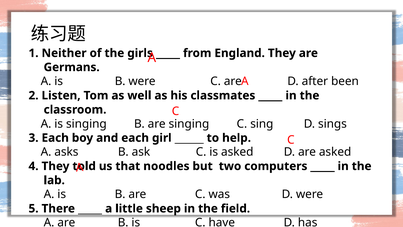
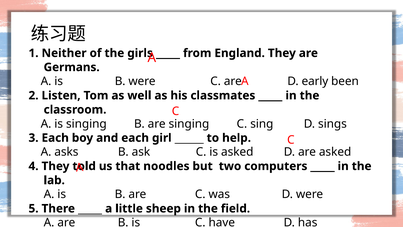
after: after -> early (315, 81)
